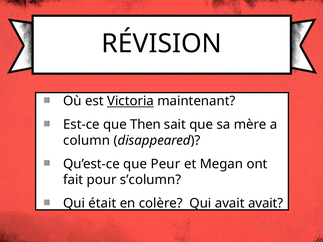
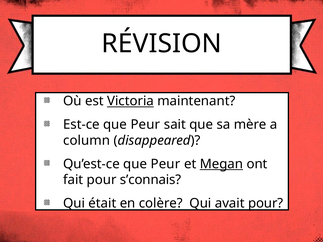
Est-ce que Then: Then -> Peur (145, 125)
Megan underline: none -> present (221, 164)
s’column: s’column -> s’connais (151, 180)
avait avait: avait -> pour (266, 203)
